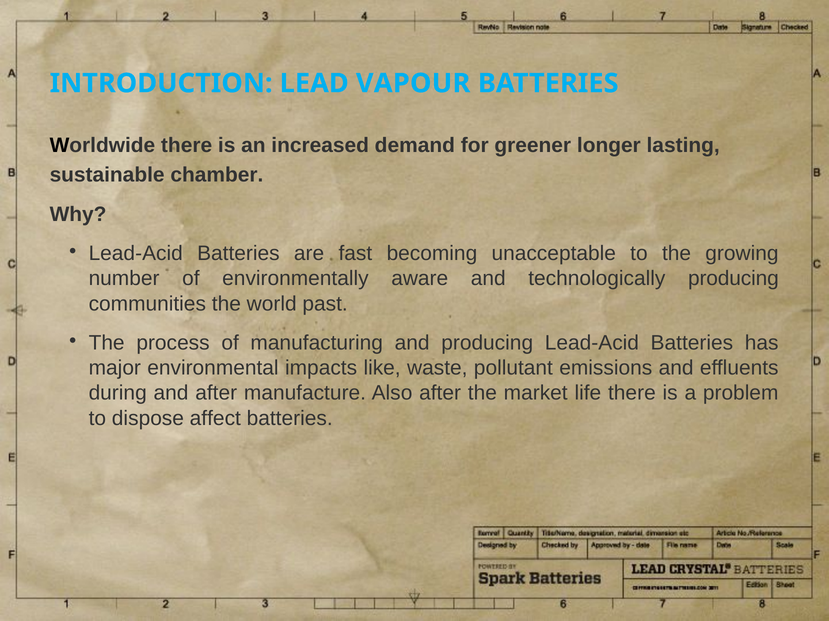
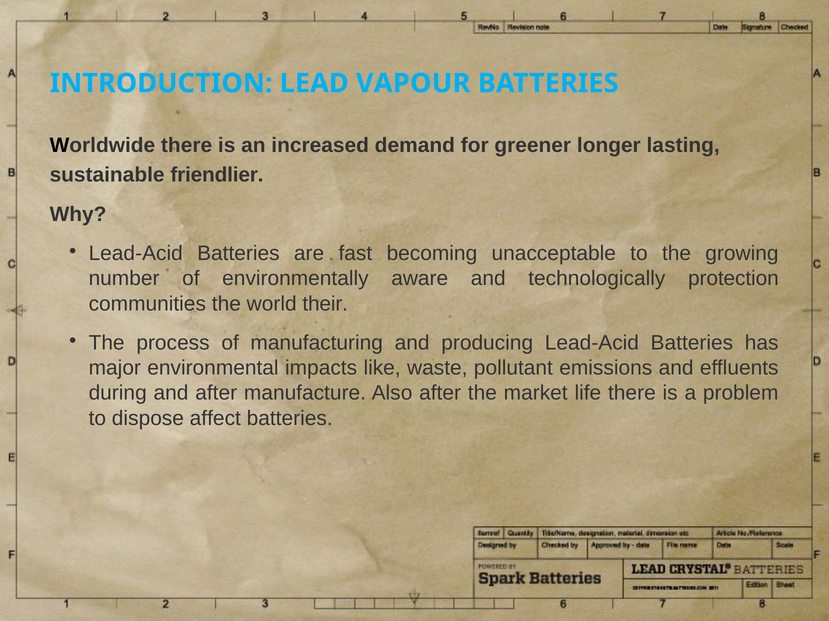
chamber: chamber -> friendlier (217, 175)
technologically producing: producing -> protection (733, 279)
past: past -> their (325, 304)
